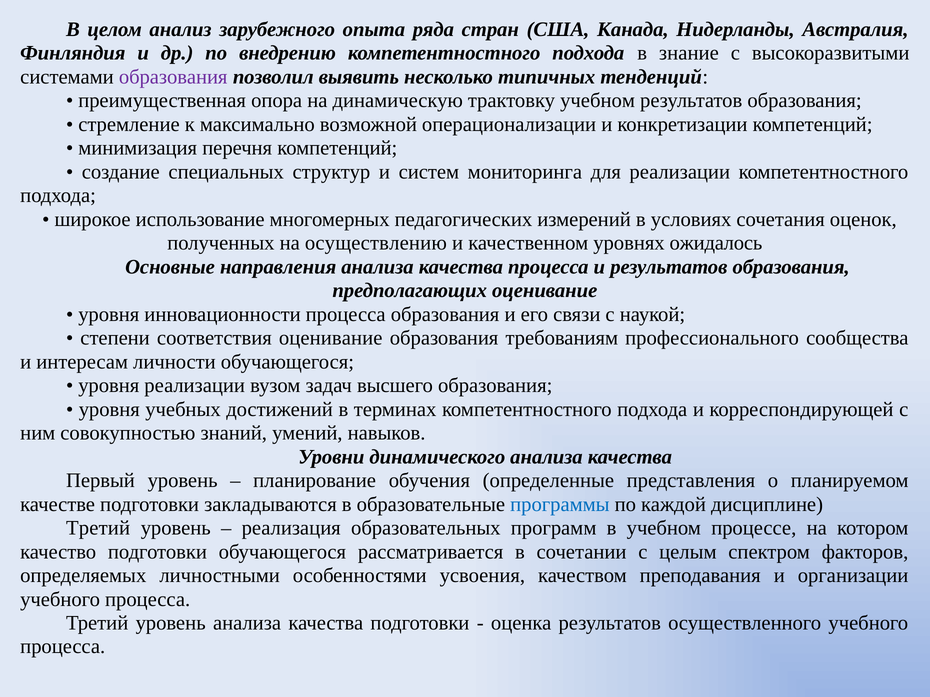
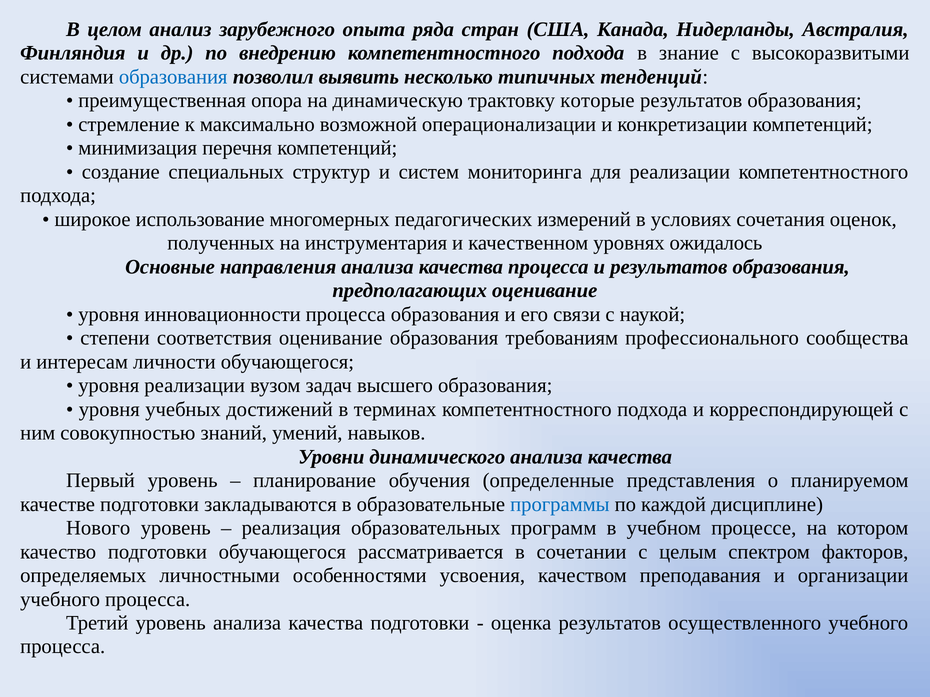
образования colour: purple -> blue (173, 77)
трактовку учебном: учебном -> которые (597, 101)
осуществлению: осуществлению -> инструментария (376, 243)
Третий: Третий -> Нового (98, 528)
